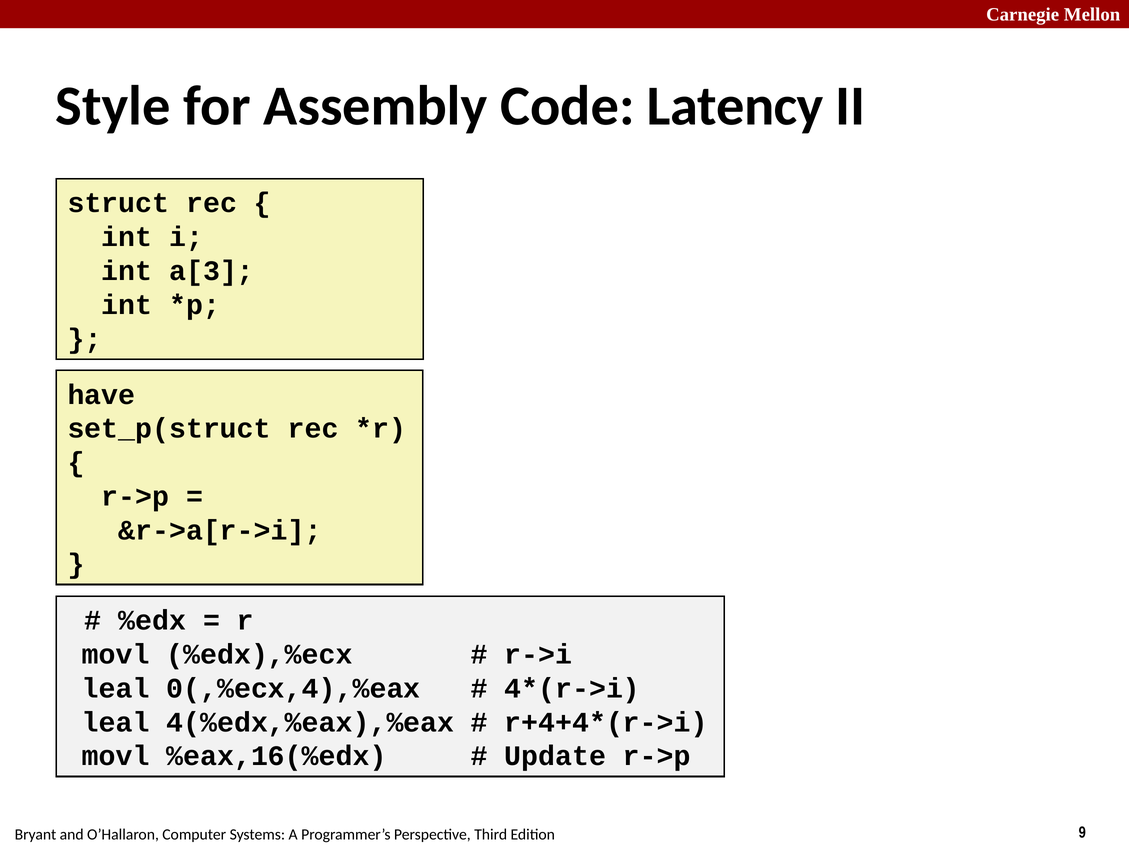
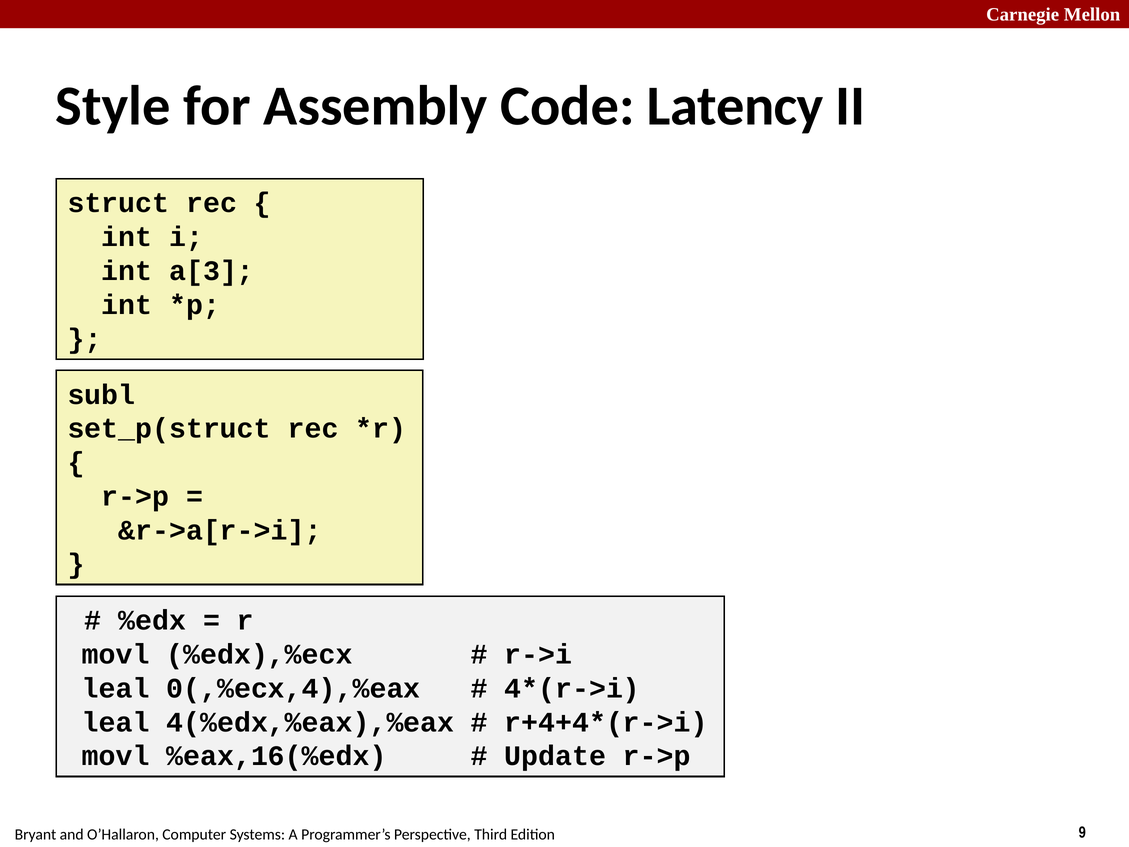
have: have -> subl (101, 395)
